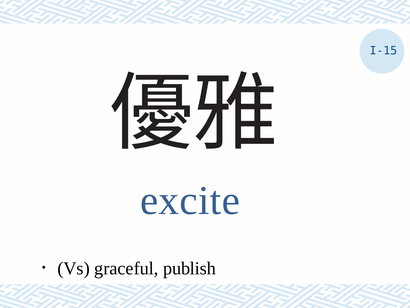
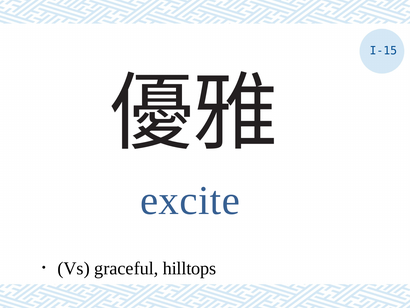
publish: publish -> hilltops (189, 268)
